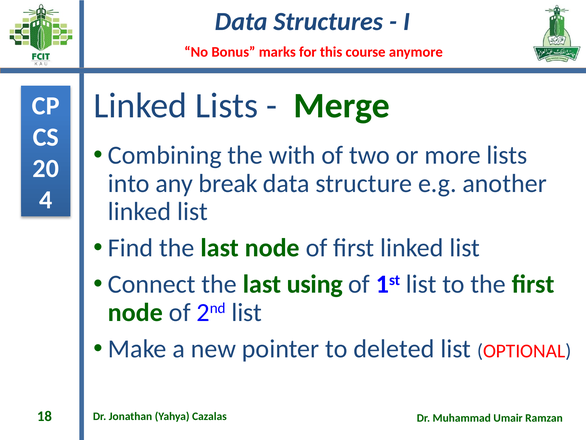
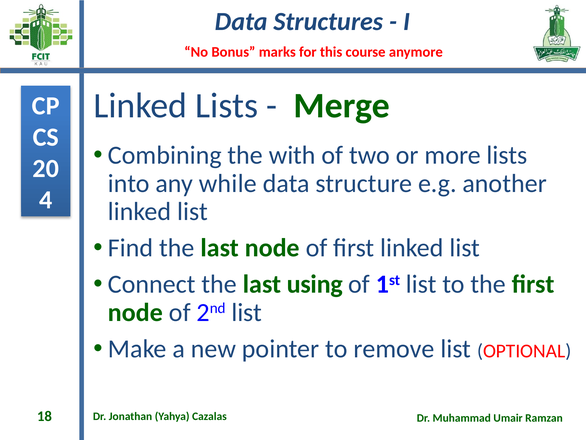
break: break -> while (228, 183)
deleted: deleted -> remove (394, 348)
